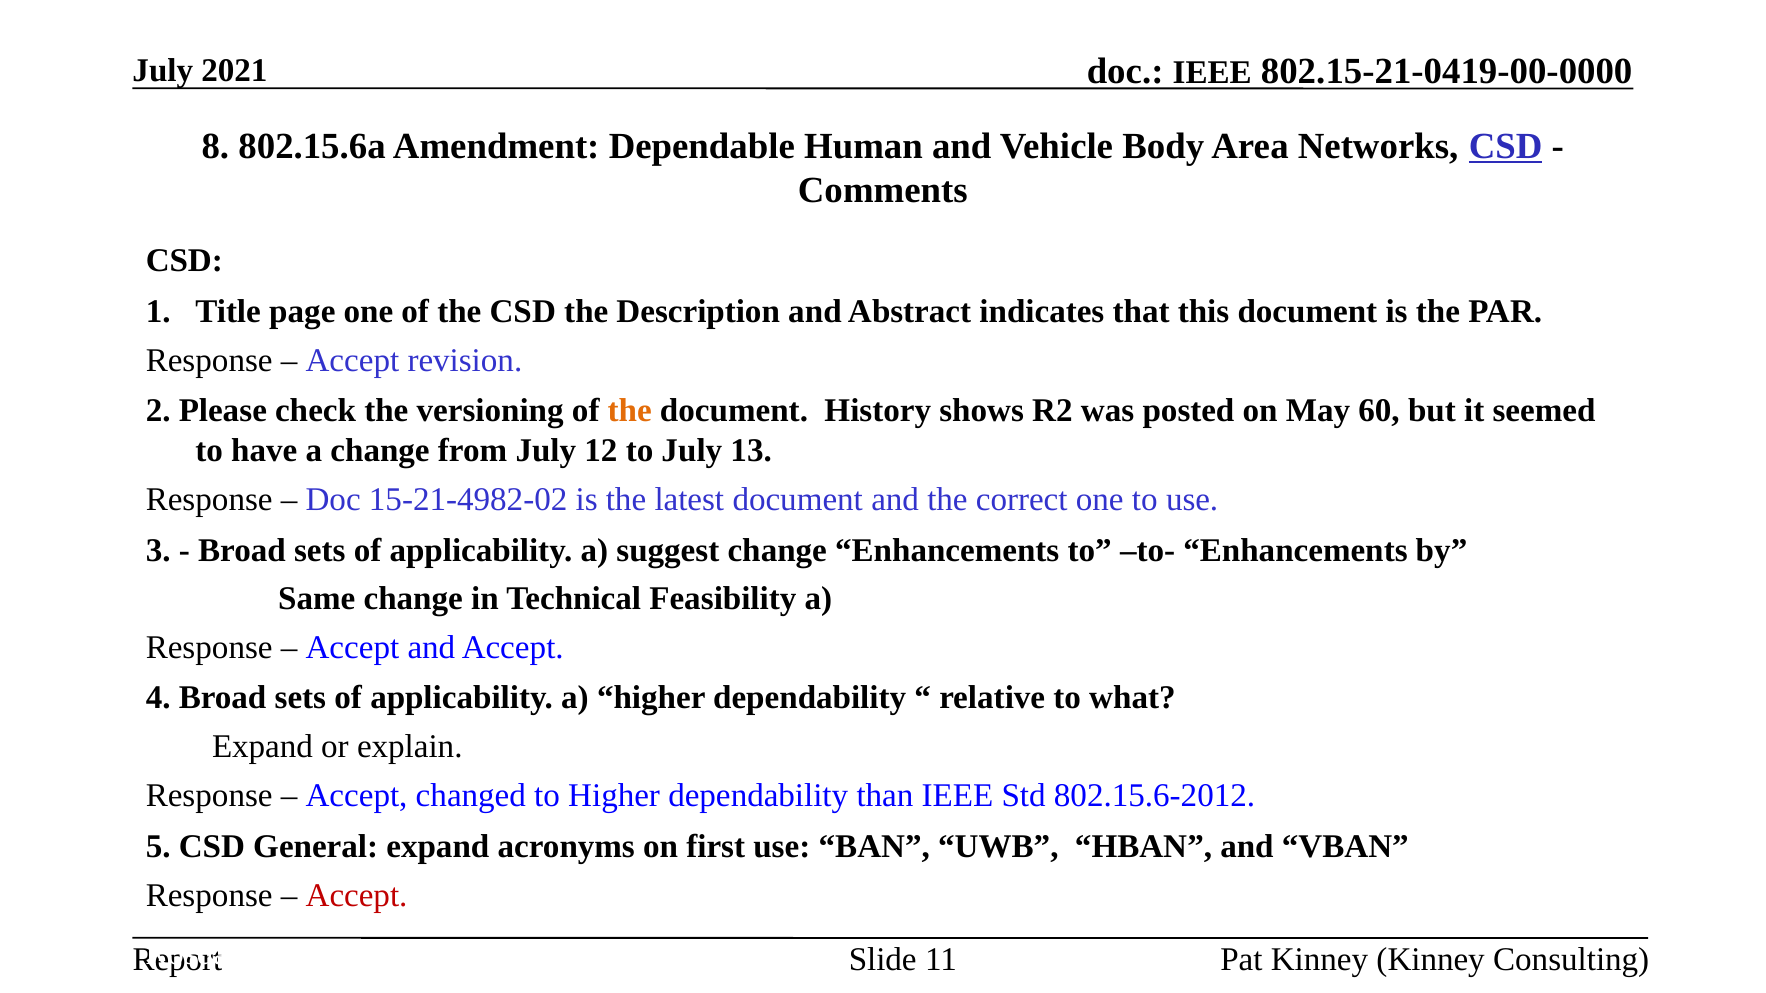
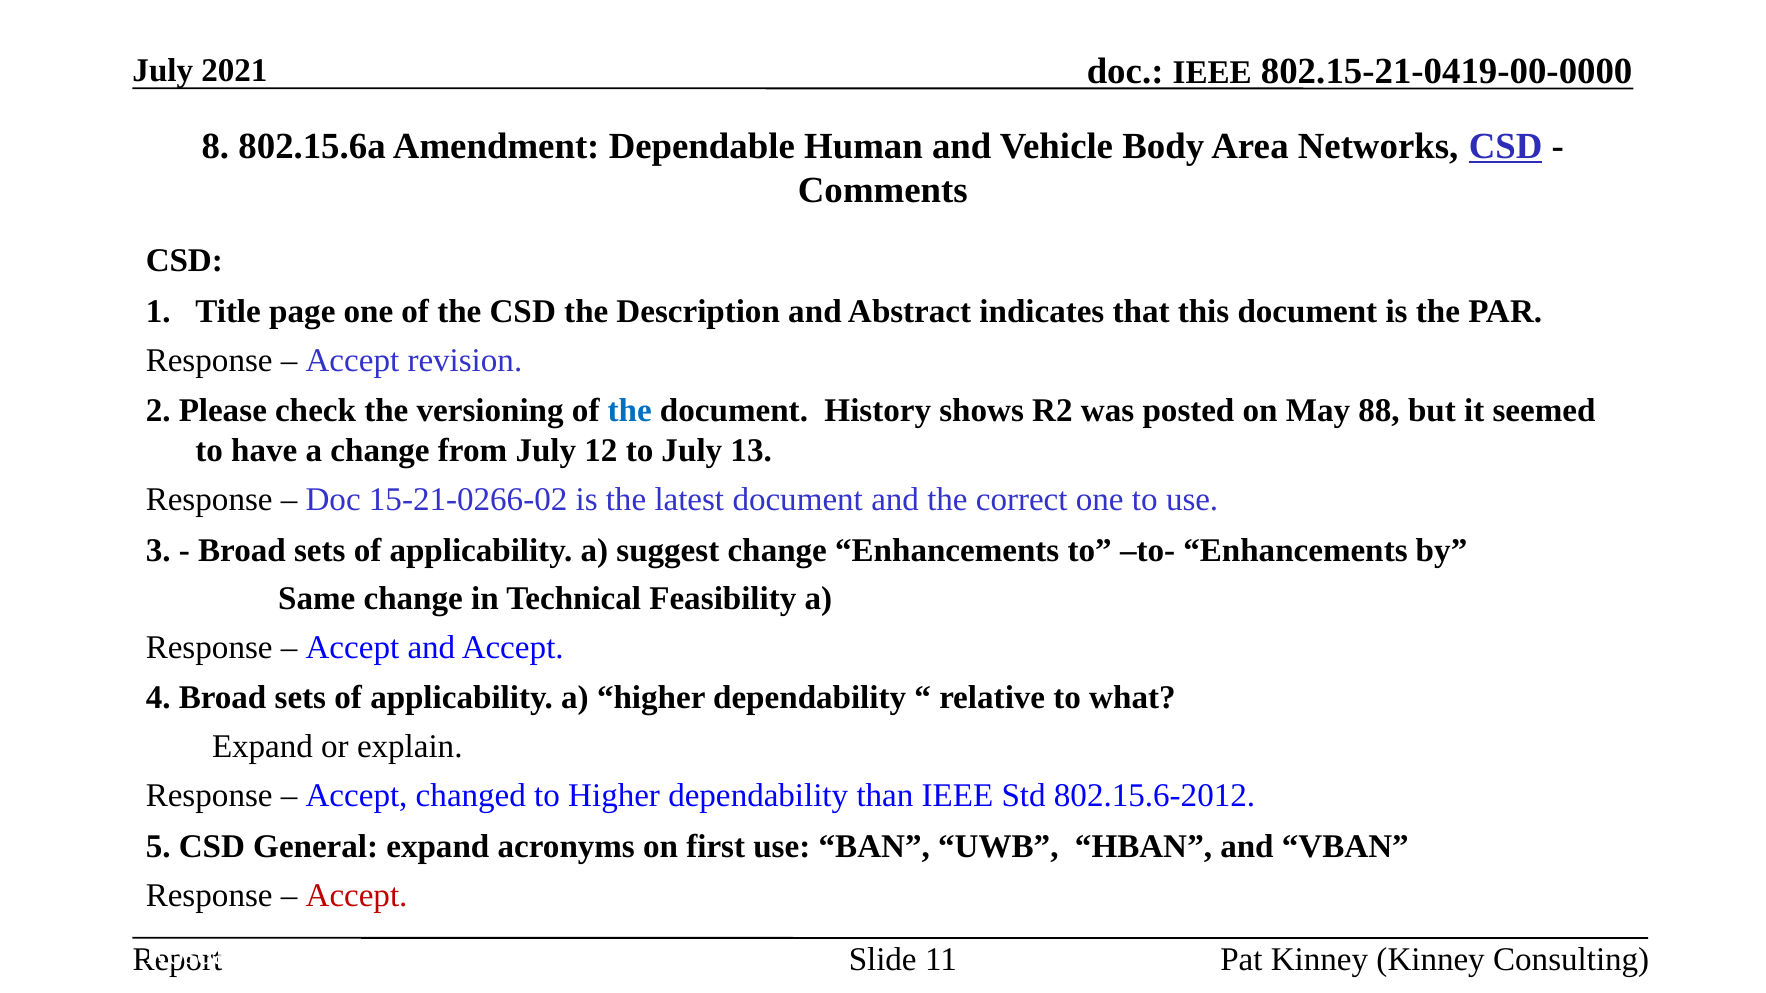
the colour: orange -> blue (630, 411)
60: 60 -> 88 (1379, 411)
15-21-4982-02: 15-21-4982-02 -> 15-21-0266-02 (468, 500)
